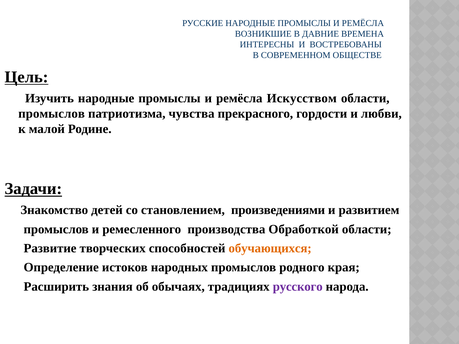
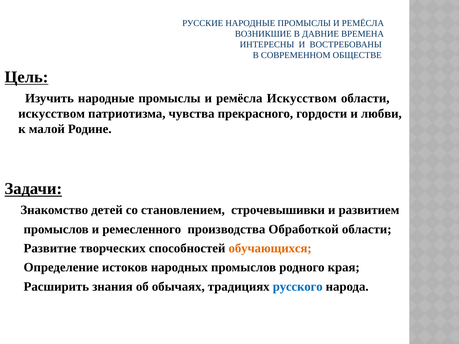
промыслов: промыслов -> искусством (52, 114)
произведениями: произведениями -> строчевышивки (278, 210)
русского colour: purple -> blue (298, 287)
